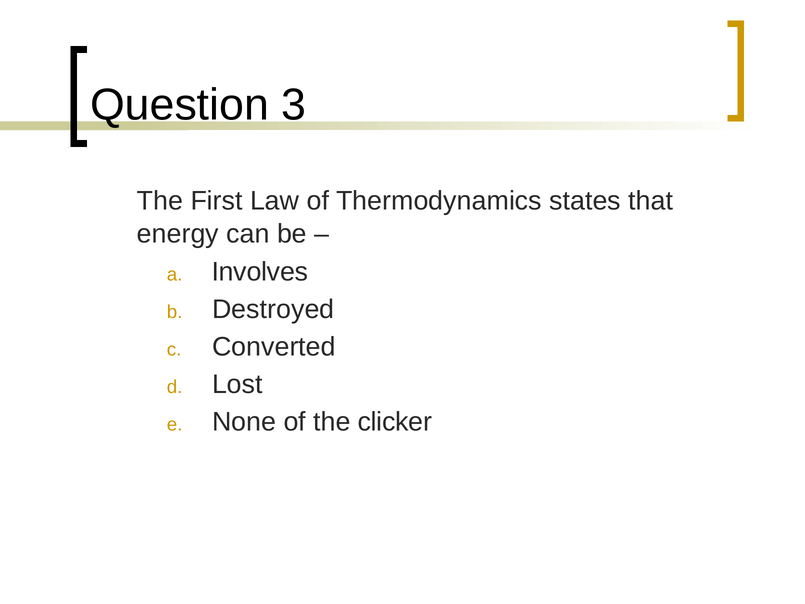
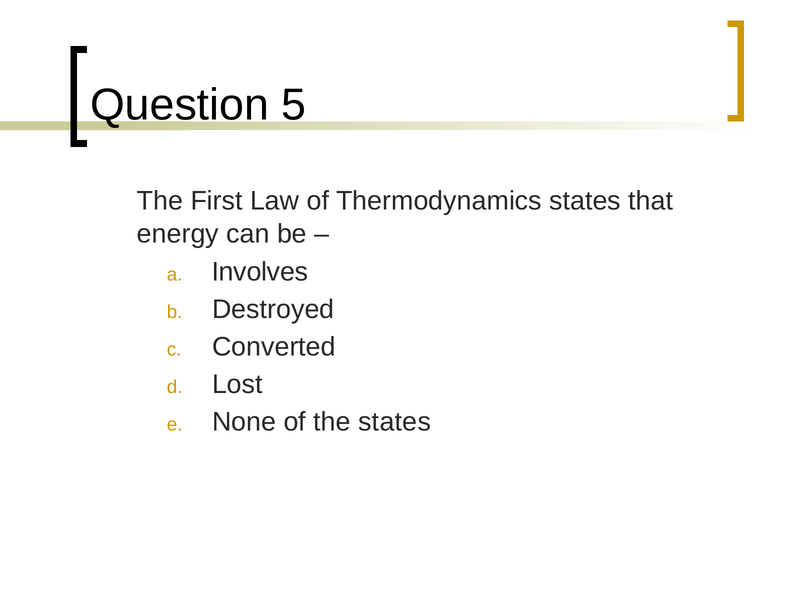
3: 3 -> 5 (294, 105)
the clicker: clicker -> states (395, 422)
